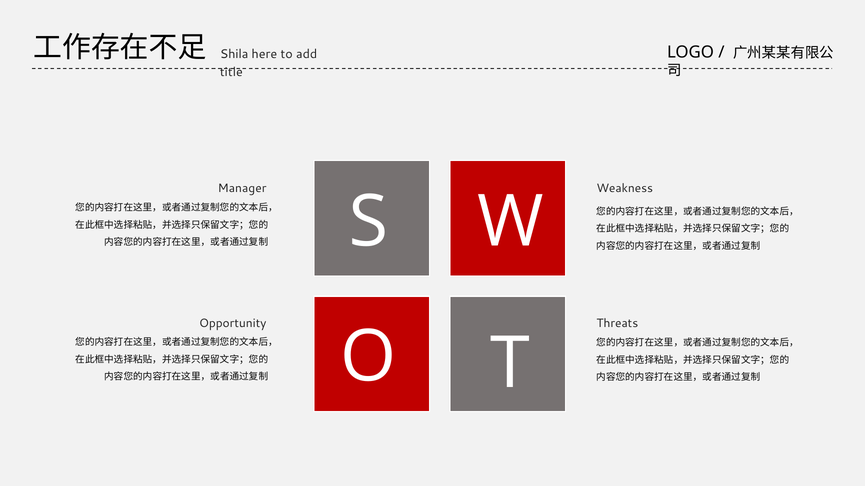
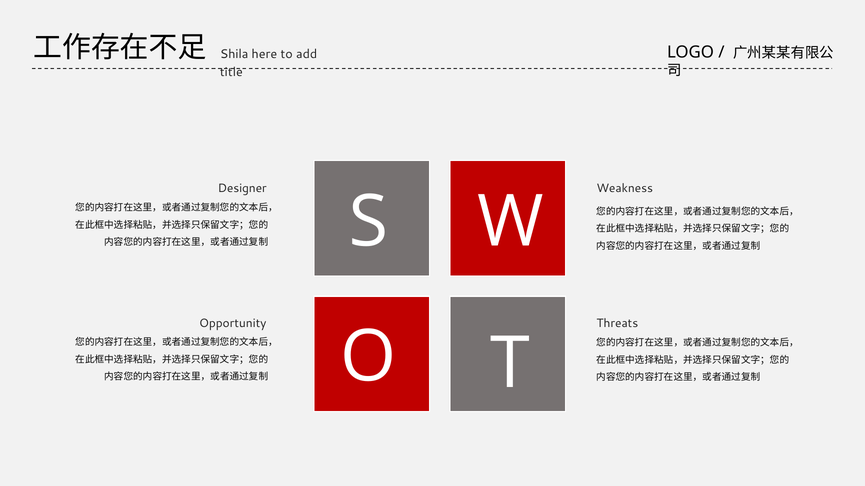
Manager: Manager -> Designer (242, 188)
